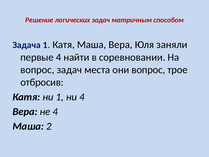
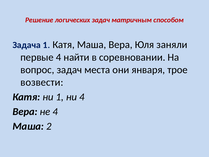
они вопрос: вопрос -> января (148, 70)
отбросив: отбросив -> возвести (42, 82)
